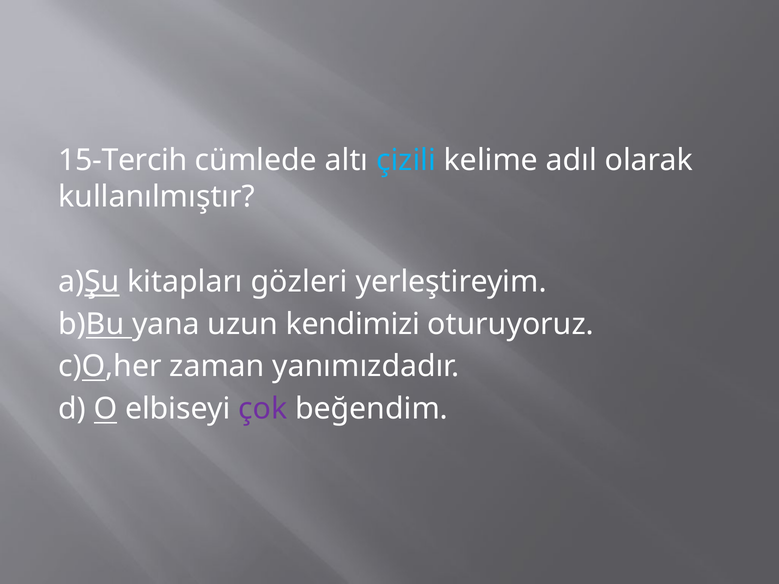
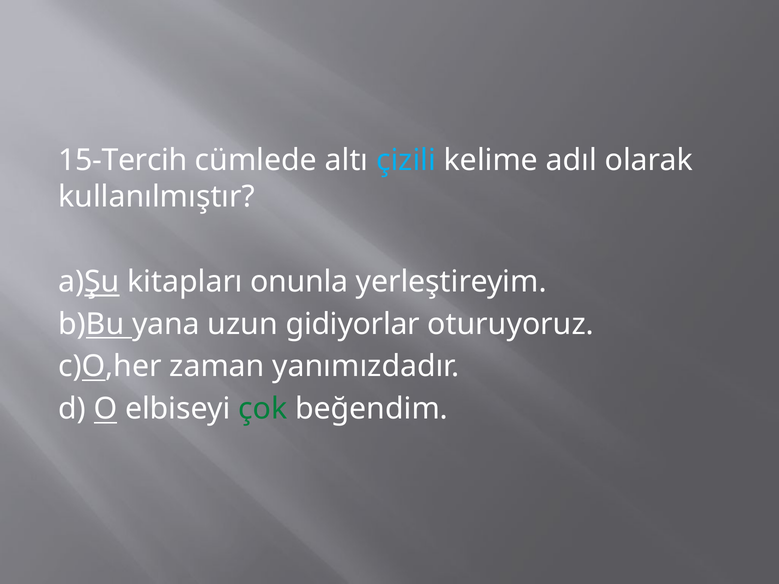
gözleri: gözleri -> onunla (299, 282)
kendimizi: kendimizi -> gidiyorlar (353, 324)
çok colour: purple -> green (263, 409)
